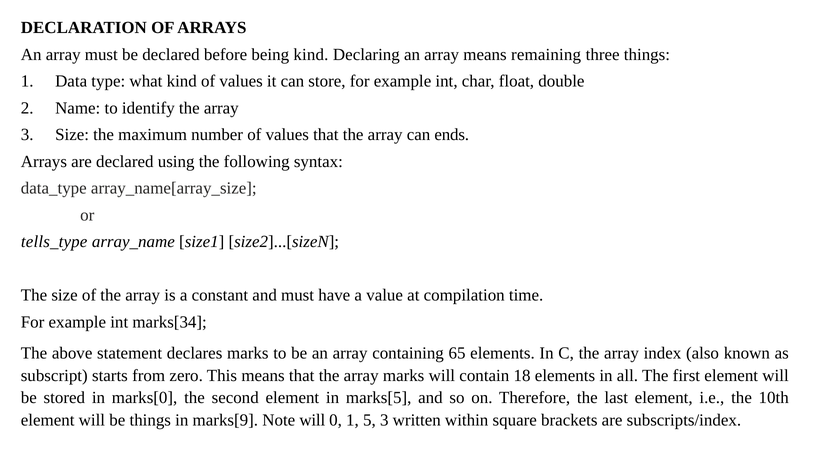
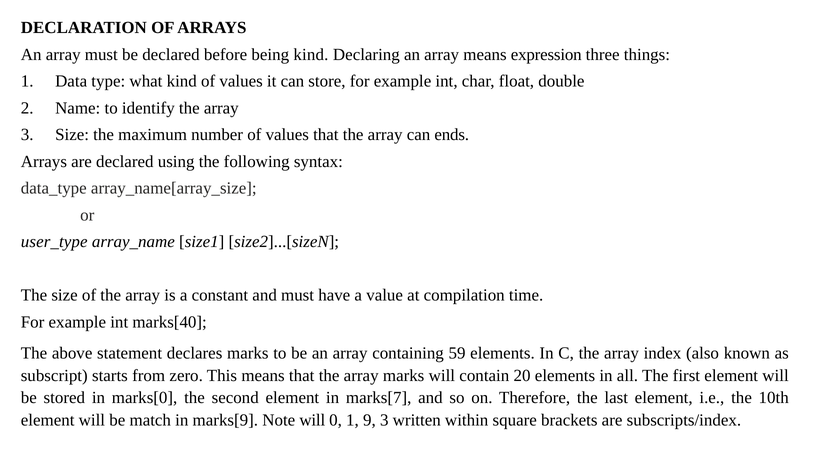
remaining: remaining -> expression (546, 55)
tells_type: tells_type -> user_type (54, 242)
marks[34: marks[34 -> marks[40 (170, 322)
65: 65 -> 59 (457, 353)
18: 18 -> 20 (522, 376)
marks[5: marks[5 -> marks[7 (379, 398)
be things: things -> match (150, 420)
5: 5 -> 9 (369, 420)
